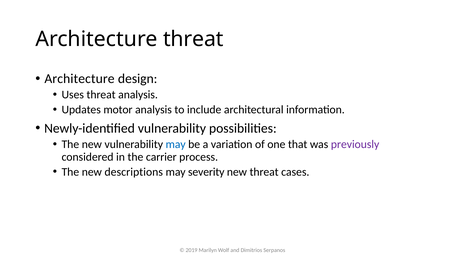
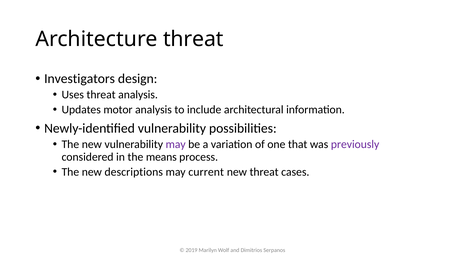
Architecture: Architecture -> Investigators (80, 79)
may colour: blue -> purple (176, 144)
carrier: carrier -> means (161, 157)
severity: severity -> current (206, 172)
